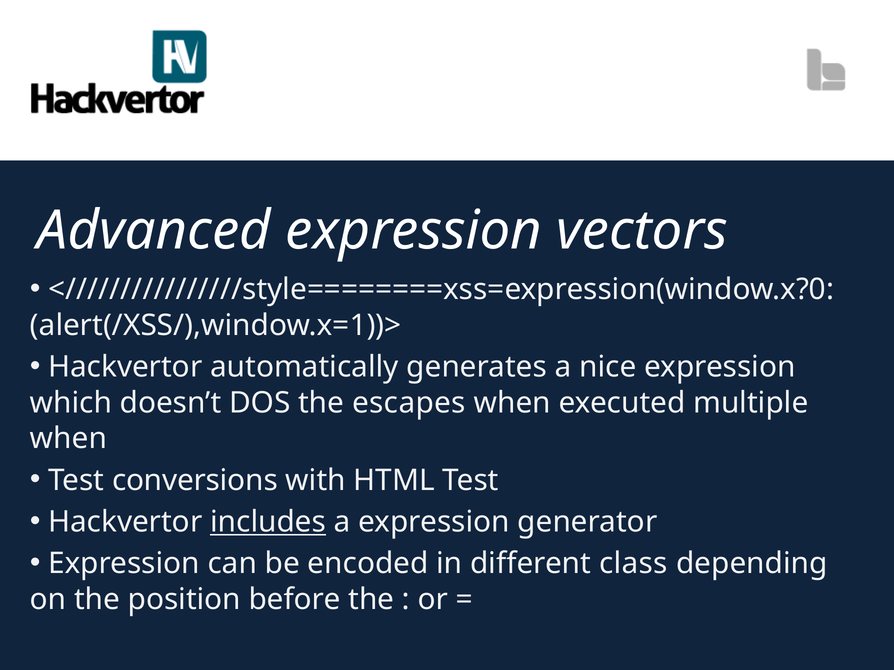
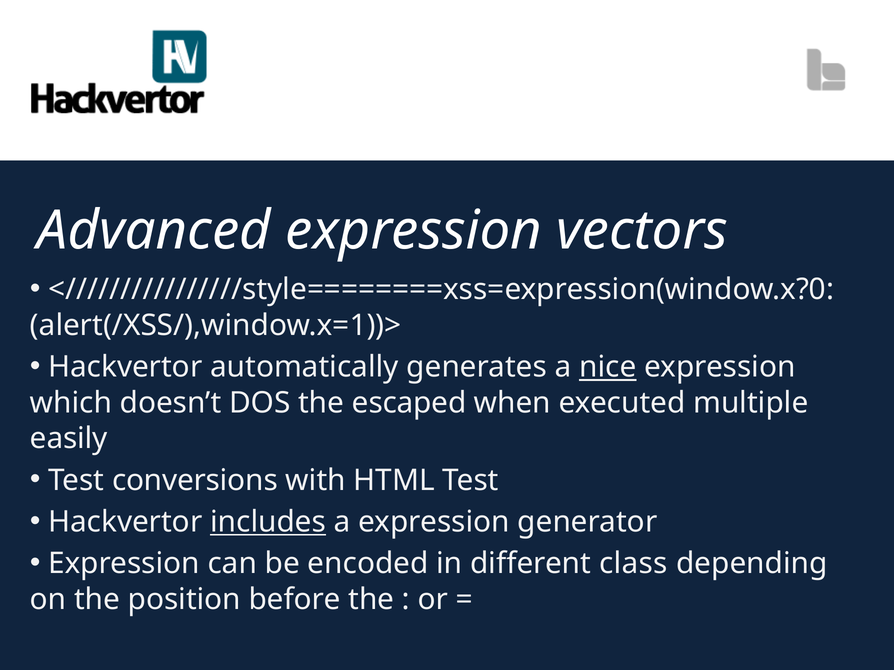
nice underline: none -> present (608, 367)
escapes: escapes -> escaped (409, 403)
when: when -> easily (69, 439)
